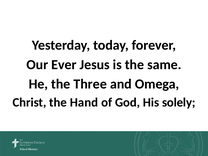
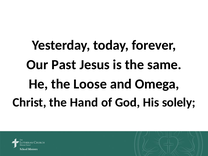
Ever: Ever -> Past (64, 65)
Three: Three -> Loose (90, 84)
